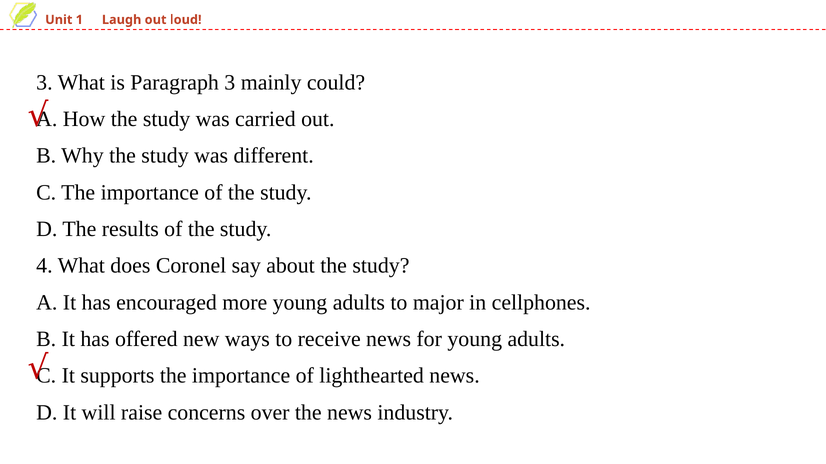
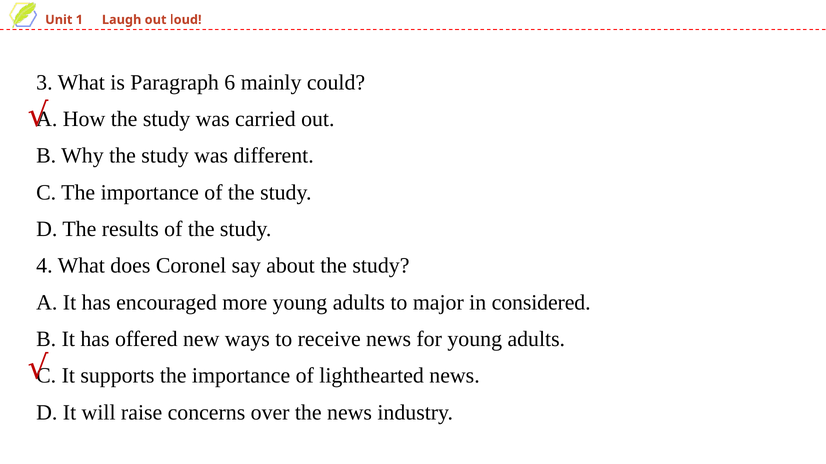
Paragraph 3: 3 -> 6 (230, 83)
cellphones: cellphones -> considered (541, 303)
